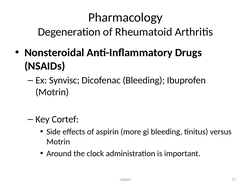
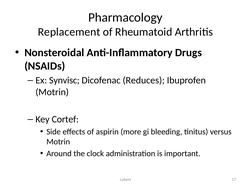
Degeneration: Degeneration -> Replacement (69, 32)
Dicofenac Bleeding: Bleeding -> Reduces (144, 80)
